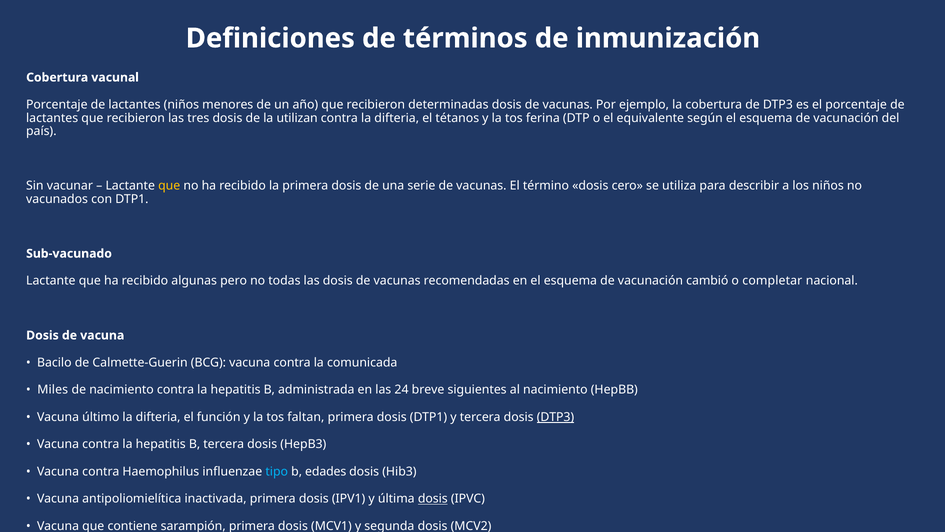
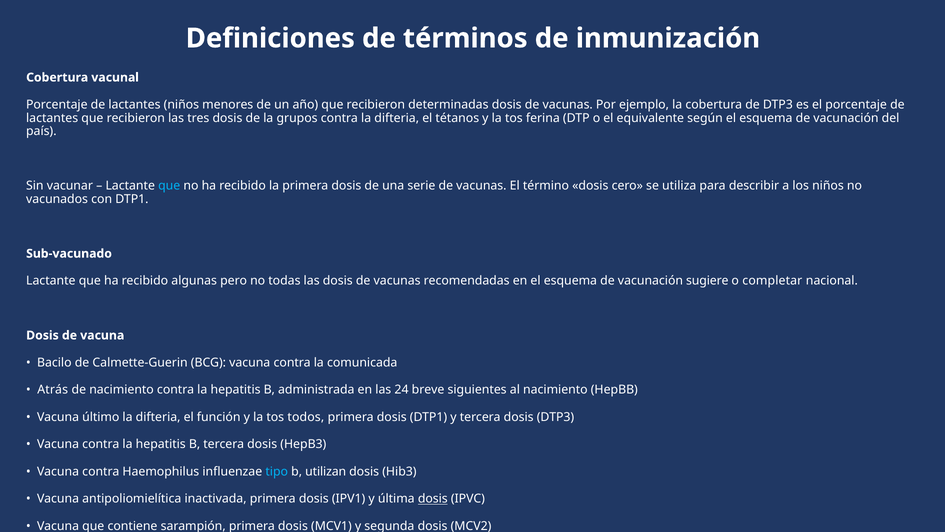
utilizan: utilizan -> grupos (297, 118)
que colour: yellow -> light blue (169, 186)
cambió: cambió -> sugiere (707, 281)
Miles: Miles -> Atrás (53, 390)
faltan: faltan -> todos (306, 417)
DTP3 underline: present -> none (555, 417)
b edades: edades -> utilizan (326, 471)
